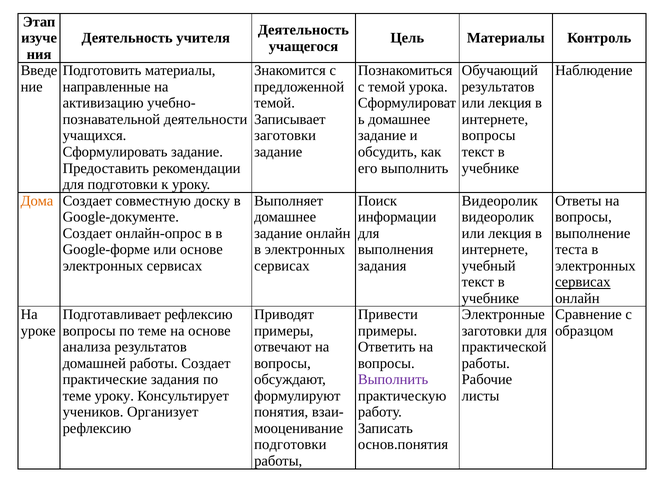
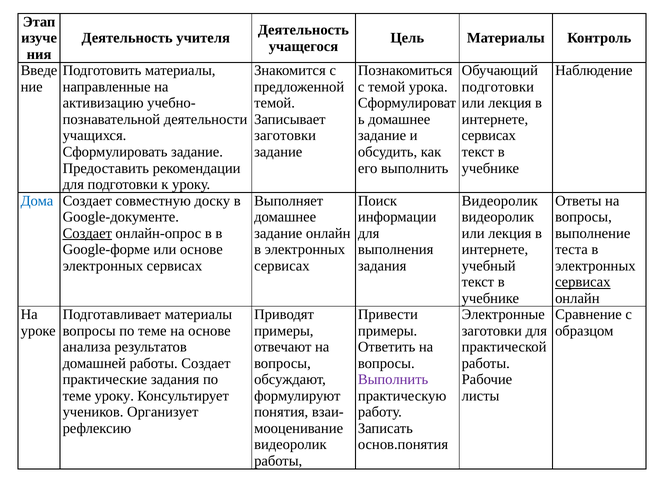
результатов: результатов -> подготовки (498, 87)
вопросы: вопросы -> сервисах (489, 136)
Дома colour: orange -> blue (37, 201)
Создает underline: none -> present (87, 233)
Подготавливает рефлексию: рефлексию -> материалы (198, 315)
подготовки: подготовки -> видеоролик (290, 445)
